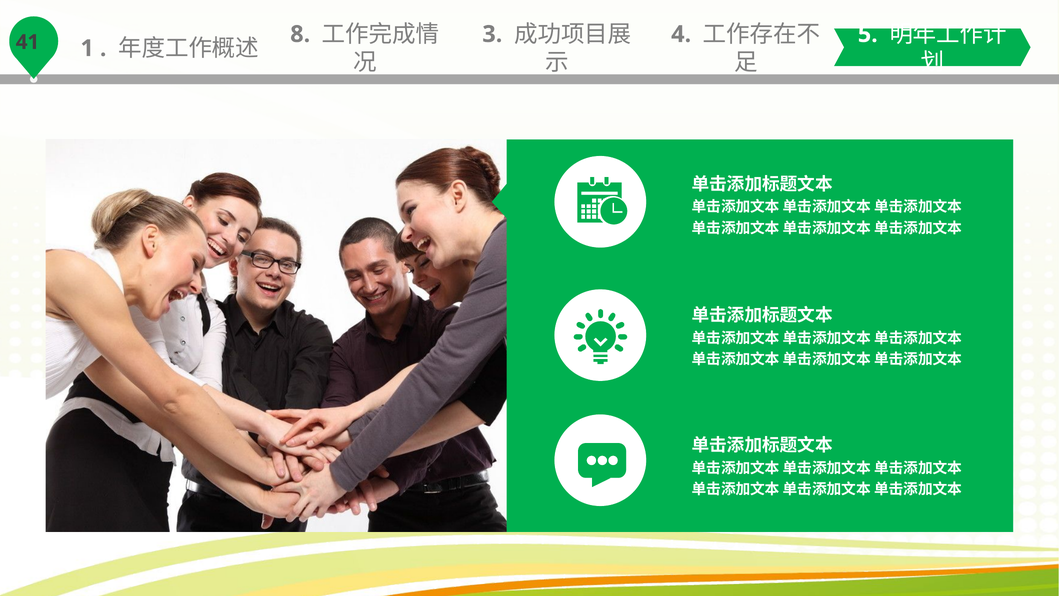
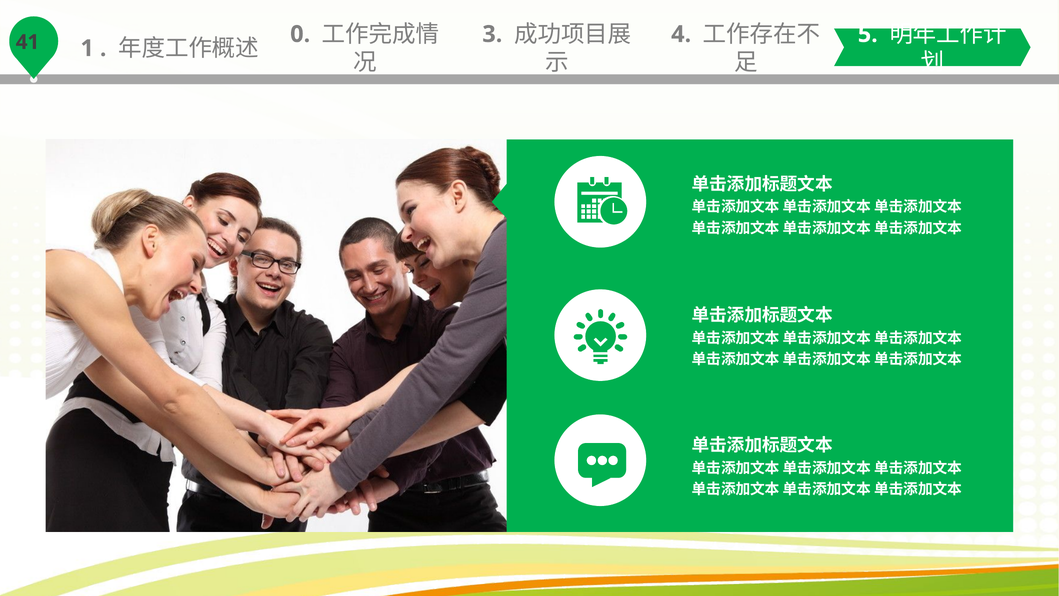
8: 8 -> 0 (300, 34)
